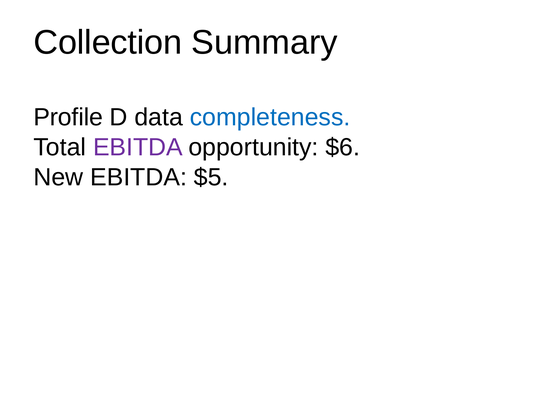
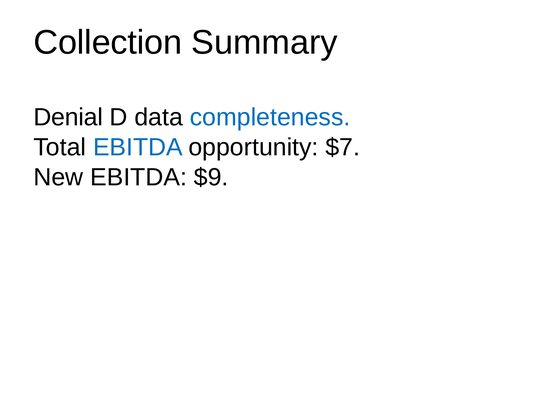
Profile: Profile -> Denial (68, 117)
EBITDA colour: purple -> blue (138, 147)
$6: $6 -> $7 (343, 147)
$5: $5 -> $9 (211, 177)
